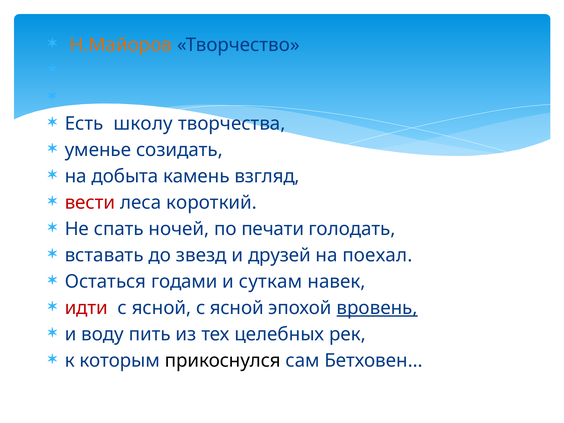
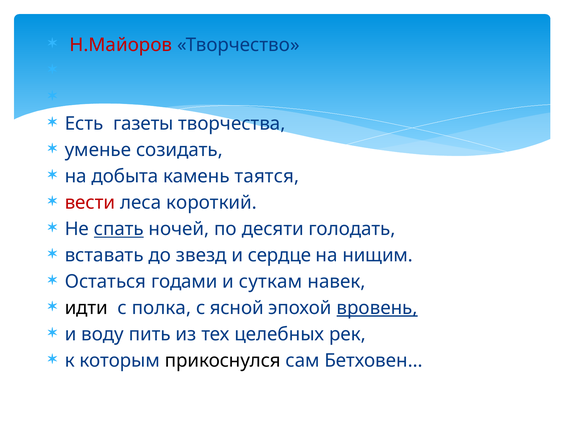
Н.Майоров colour: orange -> red (121, 45)
школу: школу -> газеты (143, 124)
взгляд: взгляд -> таятся (267, 176)
спать underline: none -> present (119, 229)
печати: печати -> десяти (273, 229)
друзей: друзей -> сердце (279, 255)
поехал: поехал -> нищим (378, 255)
идти colour: red -> black (86, 308)
ясной: ясной -> полка (161, 308)
